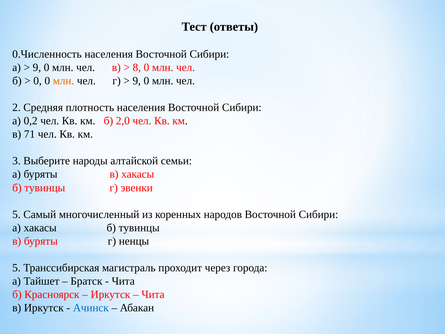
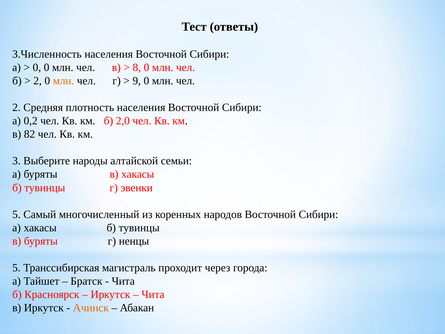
0.Численность: 0.Численность -> 3.Численность (47, 54)
9: 9 -> 0 (37, 67)
0: 0 -> 2 (38, 81)
71: 71 -> 82 (30, 134)
Ачинск colour: blue -> orange (91, 308)
